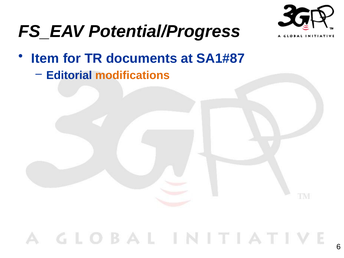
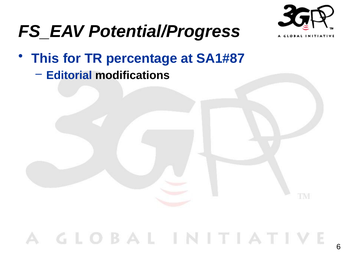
Item: Item -> This (45, 58)
documents: documents -> percentage (142, 58)
modifications colour: orange -> black (132, 75)
